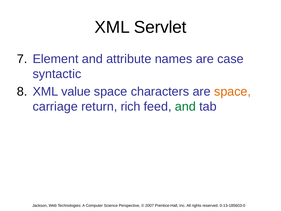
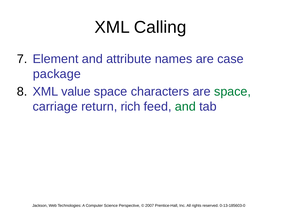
Servlet: Servlet -> Calling (160, 27)
syntactic: syntactic -> package (57, 74)
space colour: orange -> green (233, 91)
